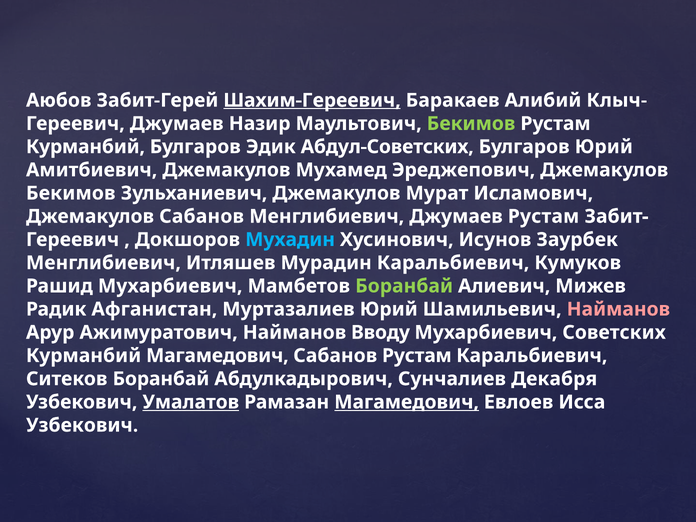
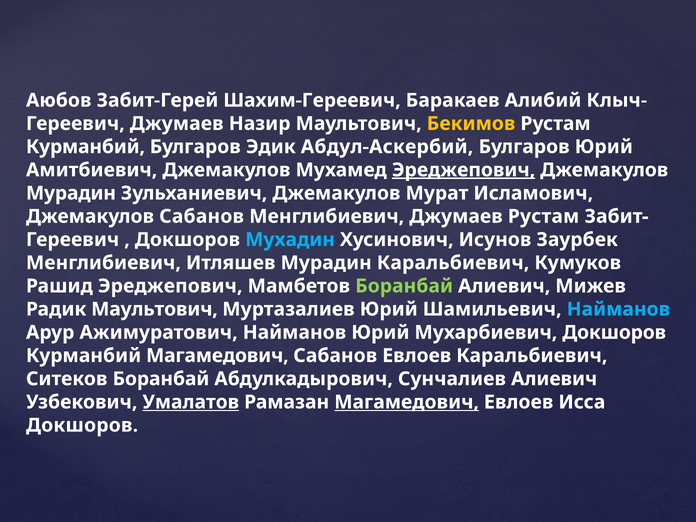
Шахим-Гереевич underline: present -> none (312, 100)
Бекимов colour: light green -> yellow (471, 124)
Абдул-Советских: Абдул-Советских -> Абдул-Аскербий (387, 147)
Эреджепович underline: none -> present (464, 170)
Бекимов: Бекимов -> Мурадин (71, 193)
Рашид Мухарбиевич: Мухарбиевич -> Эреджепович (170, 286)
Радик Афганистан: Афганистан -> Маультович (154, 309)
Найманов colour: pink -> light blue (618, 309)
Найманов Вводу: Вводу -> Юрий (380, 332)
Мухарбиевич Советских: Советских -> Докшоров (614, 332)
Сабанов Рустам: Рустам -> Евлоев (417, 356)
Сунчалиев Декабря: Декабря -> Алиевич (554, 379)
Узбекович: Узбекович -> Докшоров (82, 425)
